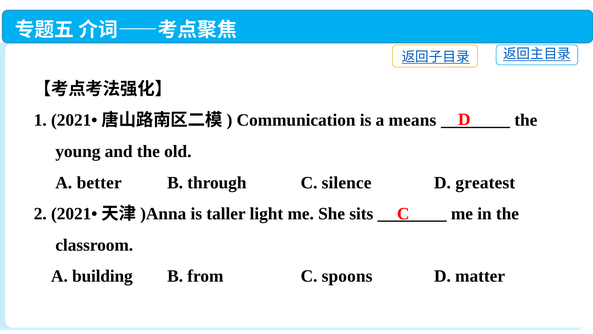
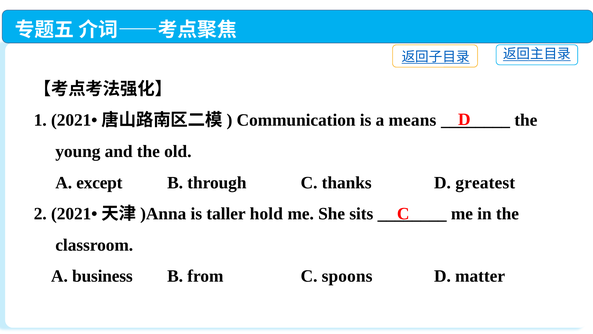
better: better -> except (99, 182)
silence: silence -> thanks (347, 182)
light: light -> hold (266, 214)
building: building -> business (102, 276)
